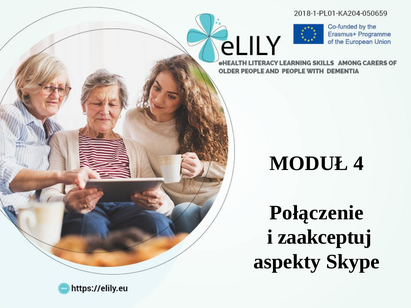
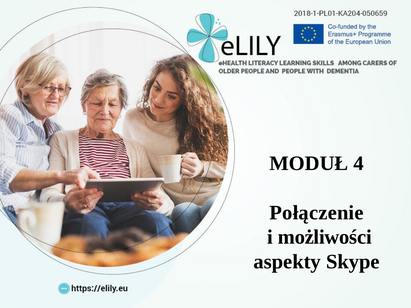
zaakceptuj: zaakceptuj -> możliwości (325, 237)
